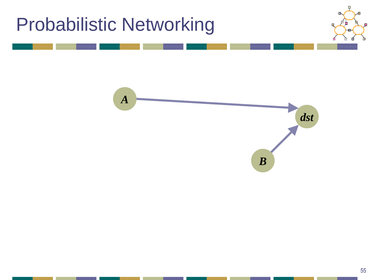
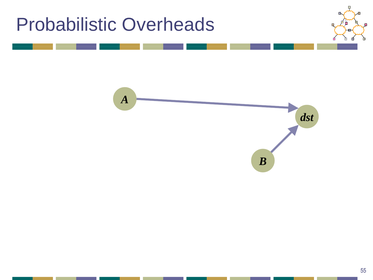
Networking: Networking -> Overheads (168, 25)
